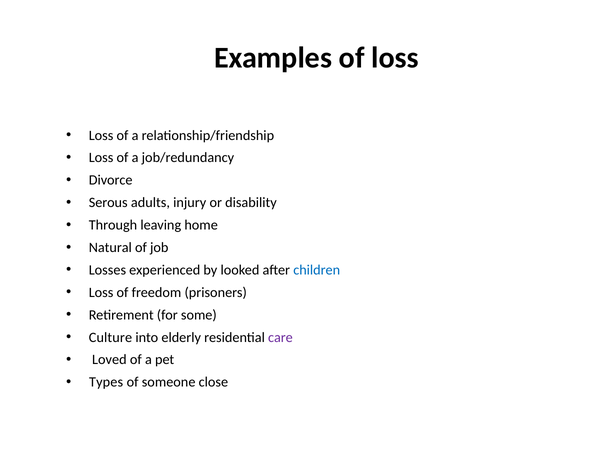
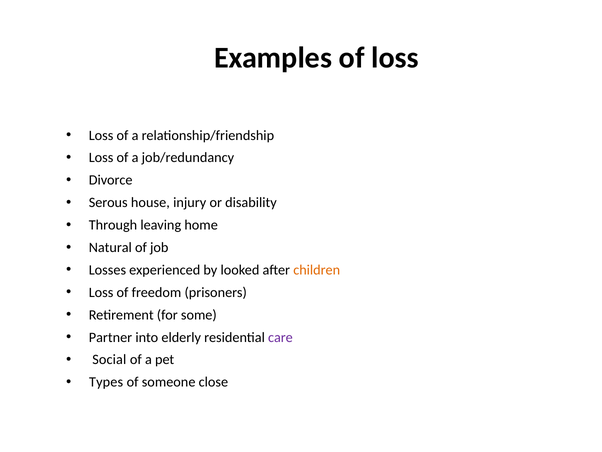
adults: adults -> house (150, 202)
children colour: blue -> orange (317, 270)
Culture: Culture -> Partner (111, 337)
Loved: Loved -> Social (109, 359)
